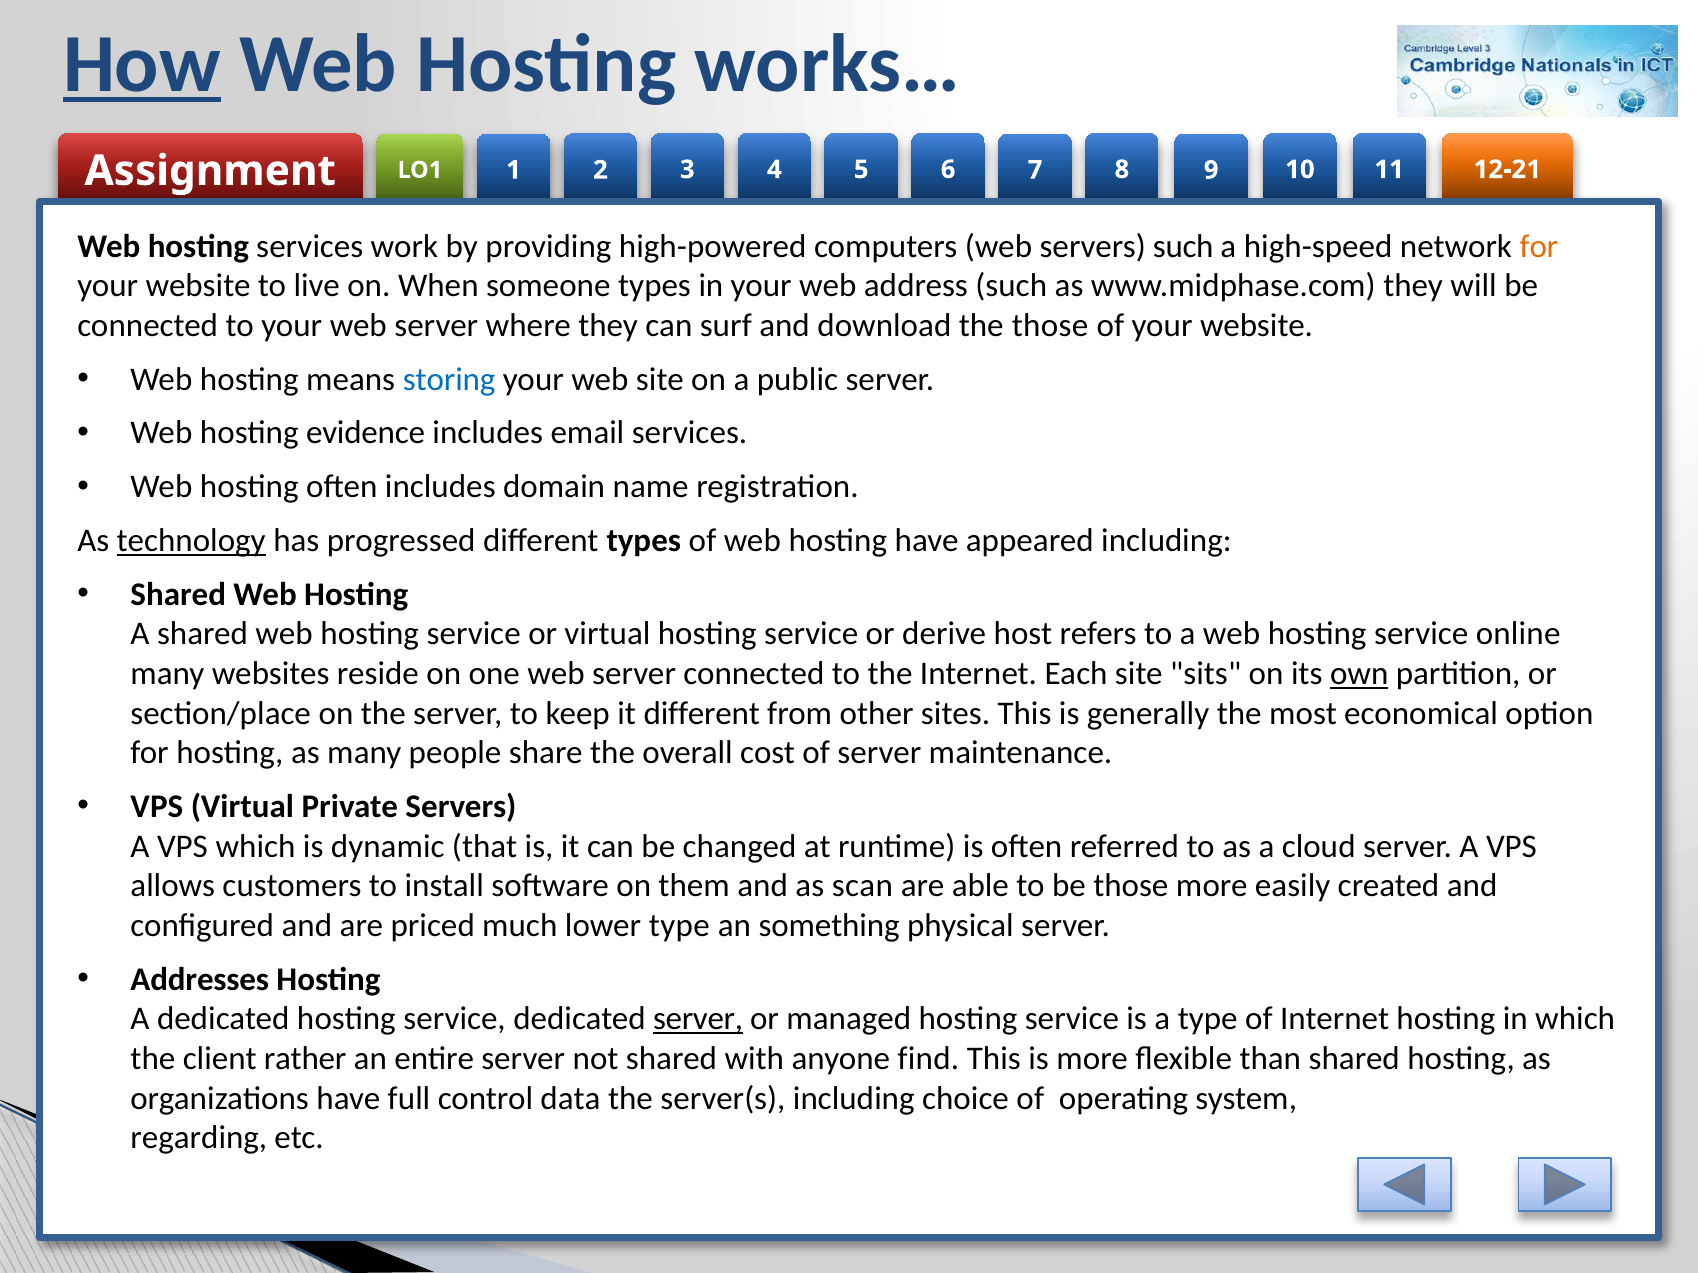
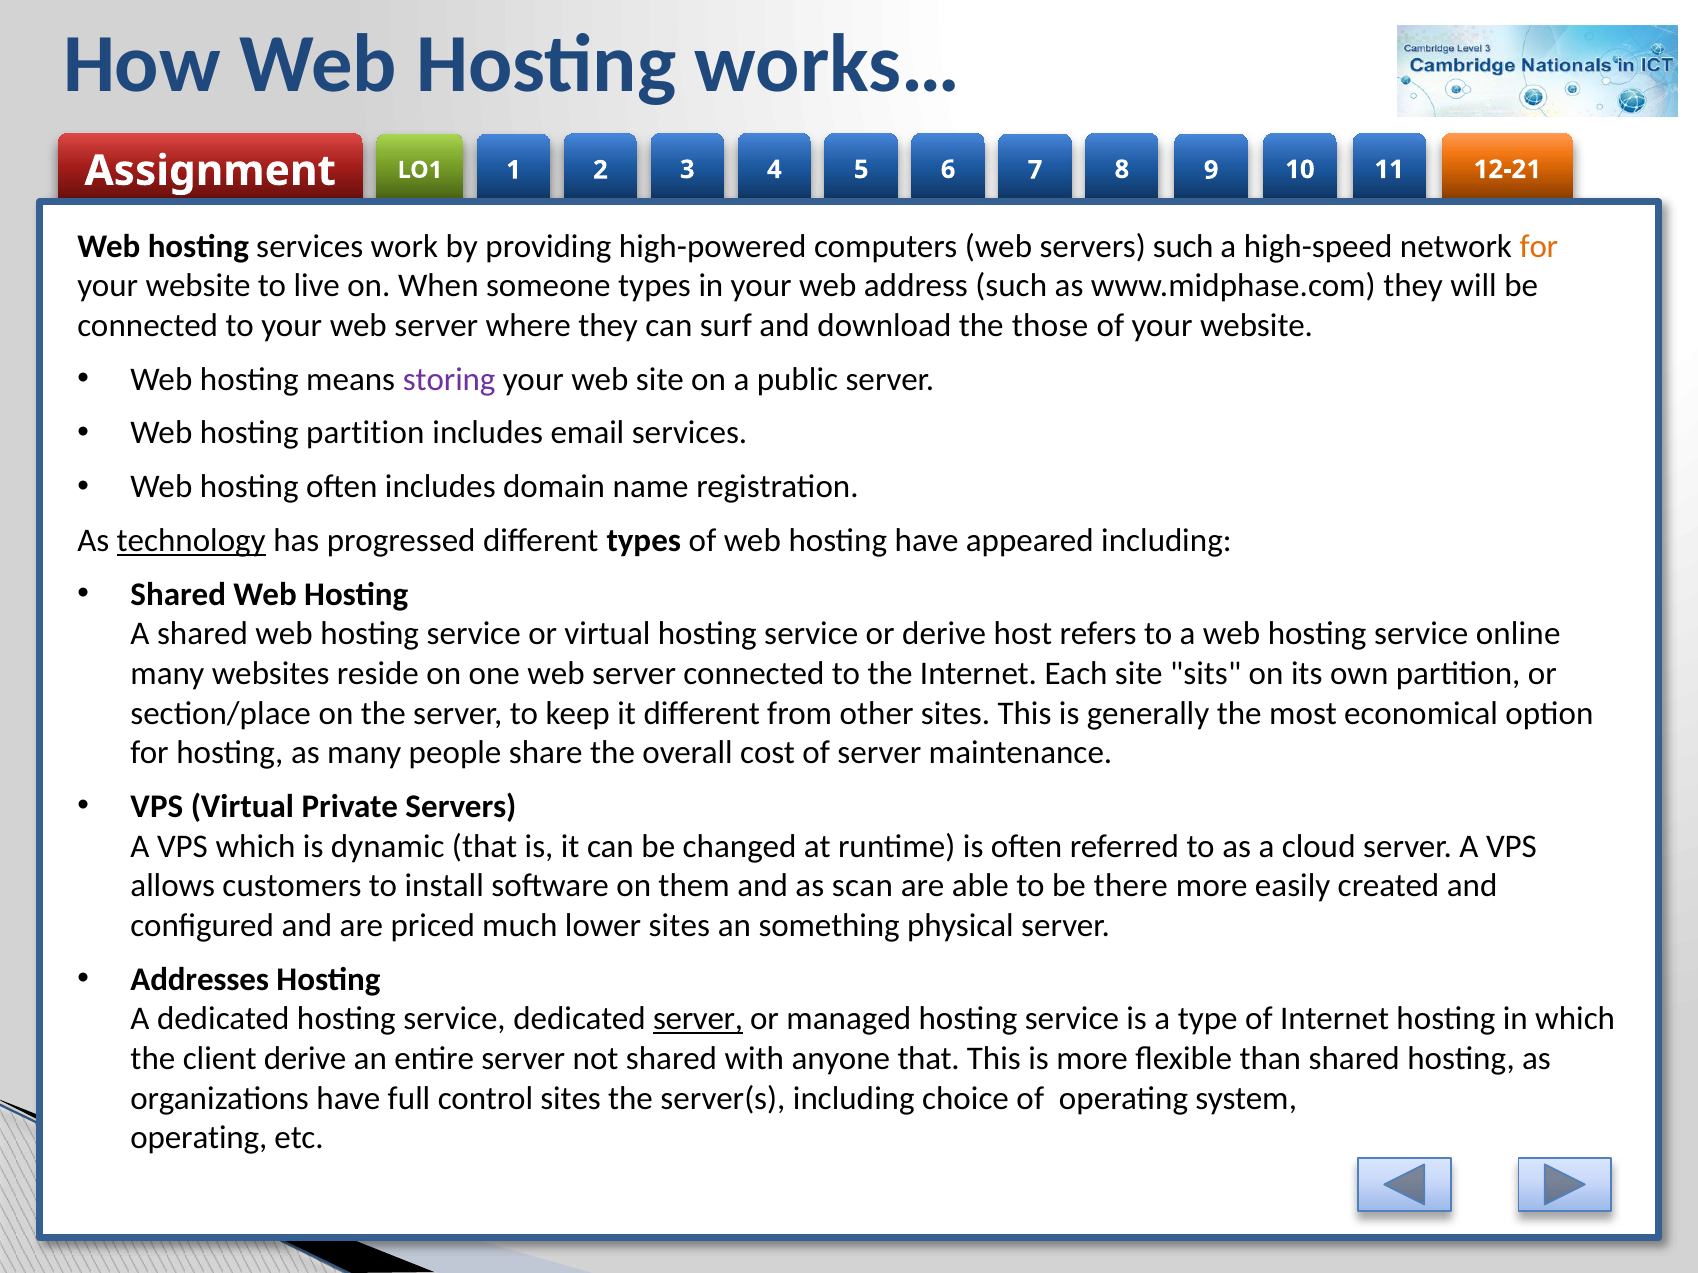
How underline: present -> none (142, 64)
storing colour: blue -> purple (449, 379)
hosting evidence: evidence -> partition (365, 433)
own underline: present -> none (1359, 674)
be those: those -> there (1131, 886)
lower type: type -> sites (679, 926)
client rather: rather -> derive (305, 1059)
anyone find: find -> that (929, 1059)
control data: data -> sites (571, 1099)
regarding: regarding -> operating (199, 1138)
